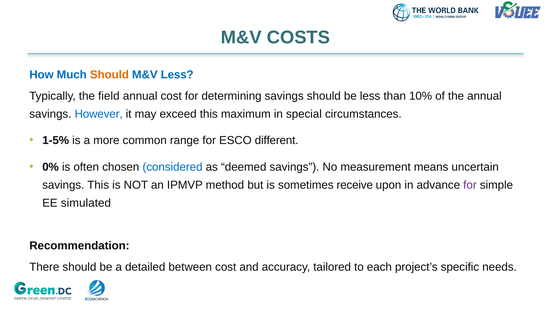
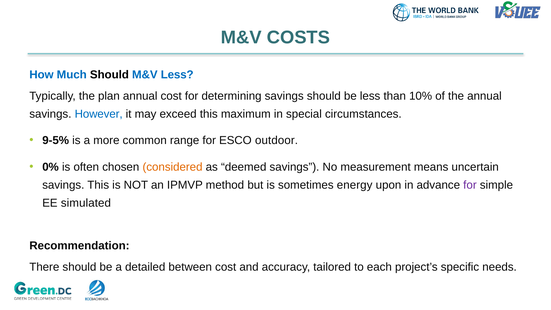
Should colour: orange -> black (109, 75)
field: field -> plan (109, 96)
1-5%: 1-5% -> 9-5% (56, 140)
different: different -> outdoor (277, 140)
considered colour: blue -> orange (173, 167)
receive: receive -> energy (355, 185)
